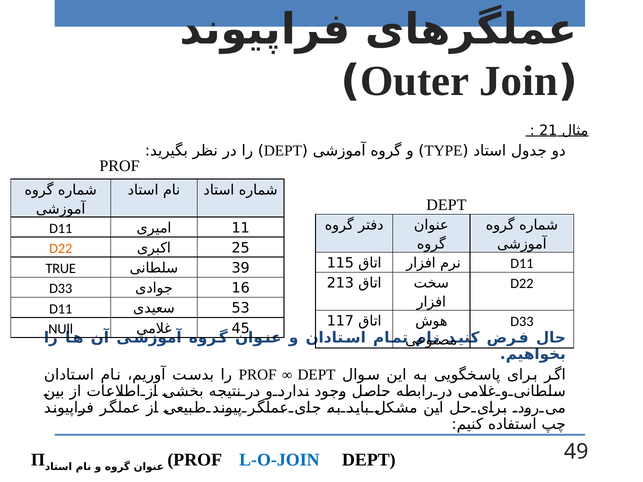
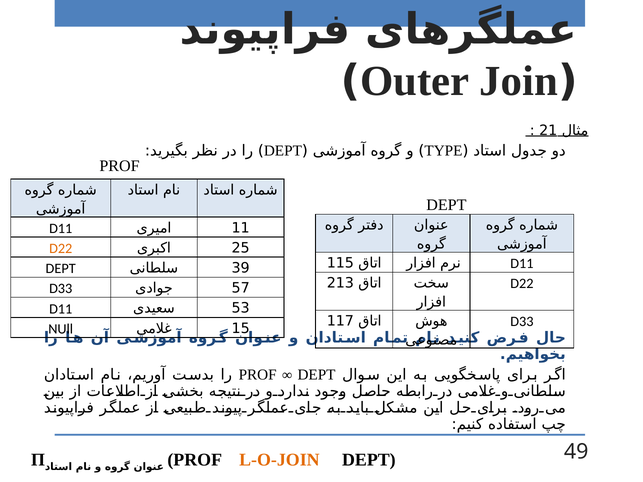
TRUE: TRUE -> DEPT (61, 269)
16: 16 -> 57 (241, 288)
45: 45 -> 15 (241, 328)
L-O-JOIN colour: blue -> orange (279, 460)
